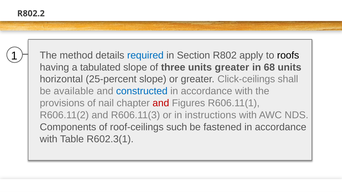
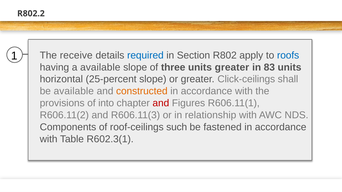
method: method -> receive (76, 55)
roofs colour: black -> blue (288, 55)
a tabulated: tabulated -> available (100, 67)
68: 68 -> 83 (269, 67)
constructed colour: blue -> orange (142, 91)
nail: nail -> into (106, 103)
instructions: instructions -> relationship (211, 115)
